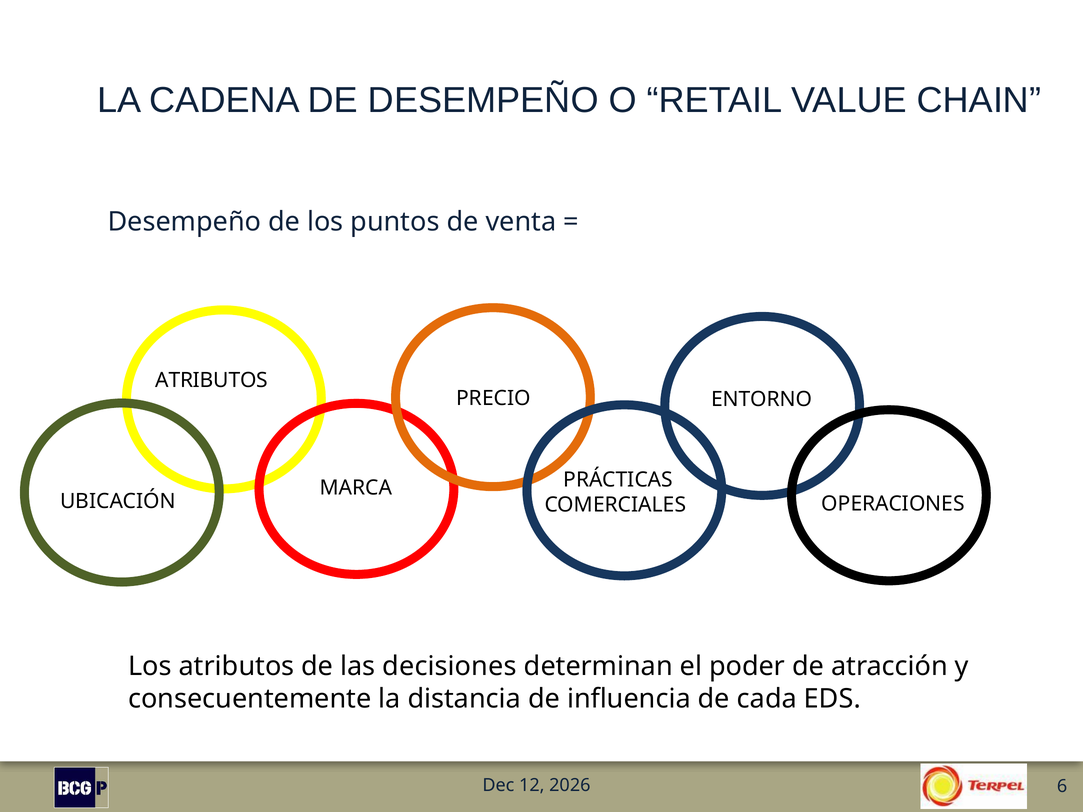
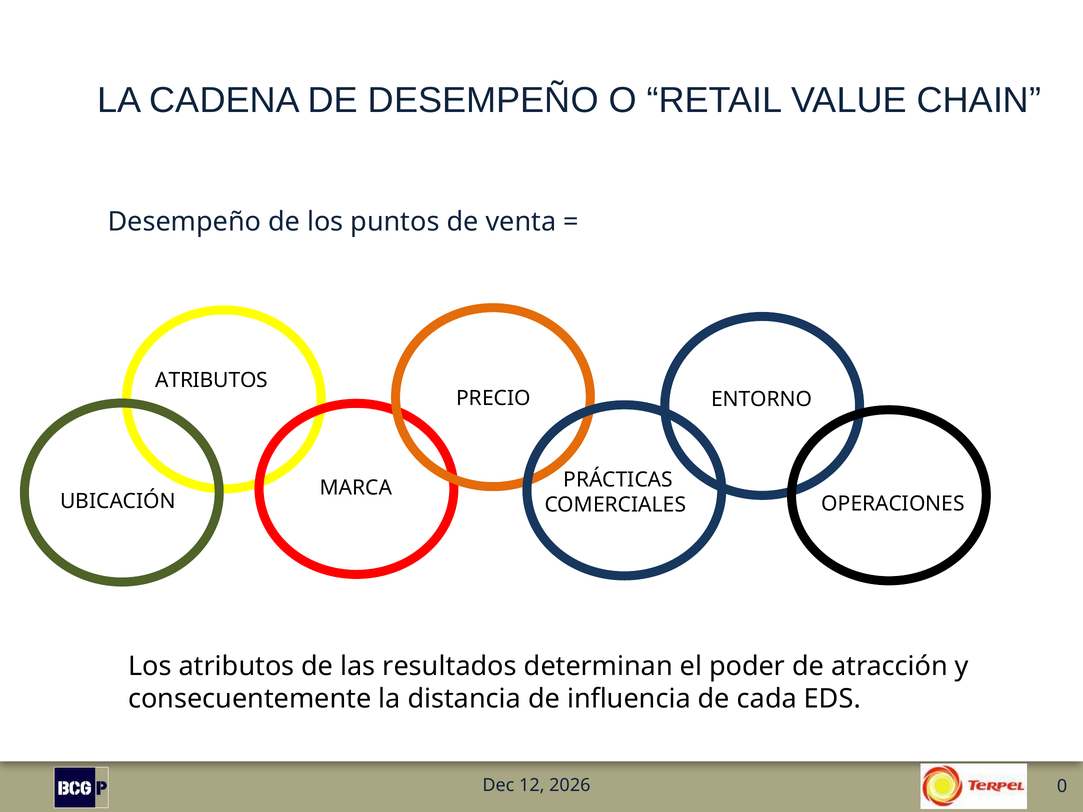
decisiones: decisiones -> resultados (450, 666)
6: 6 -> 0 (1062, 786)
